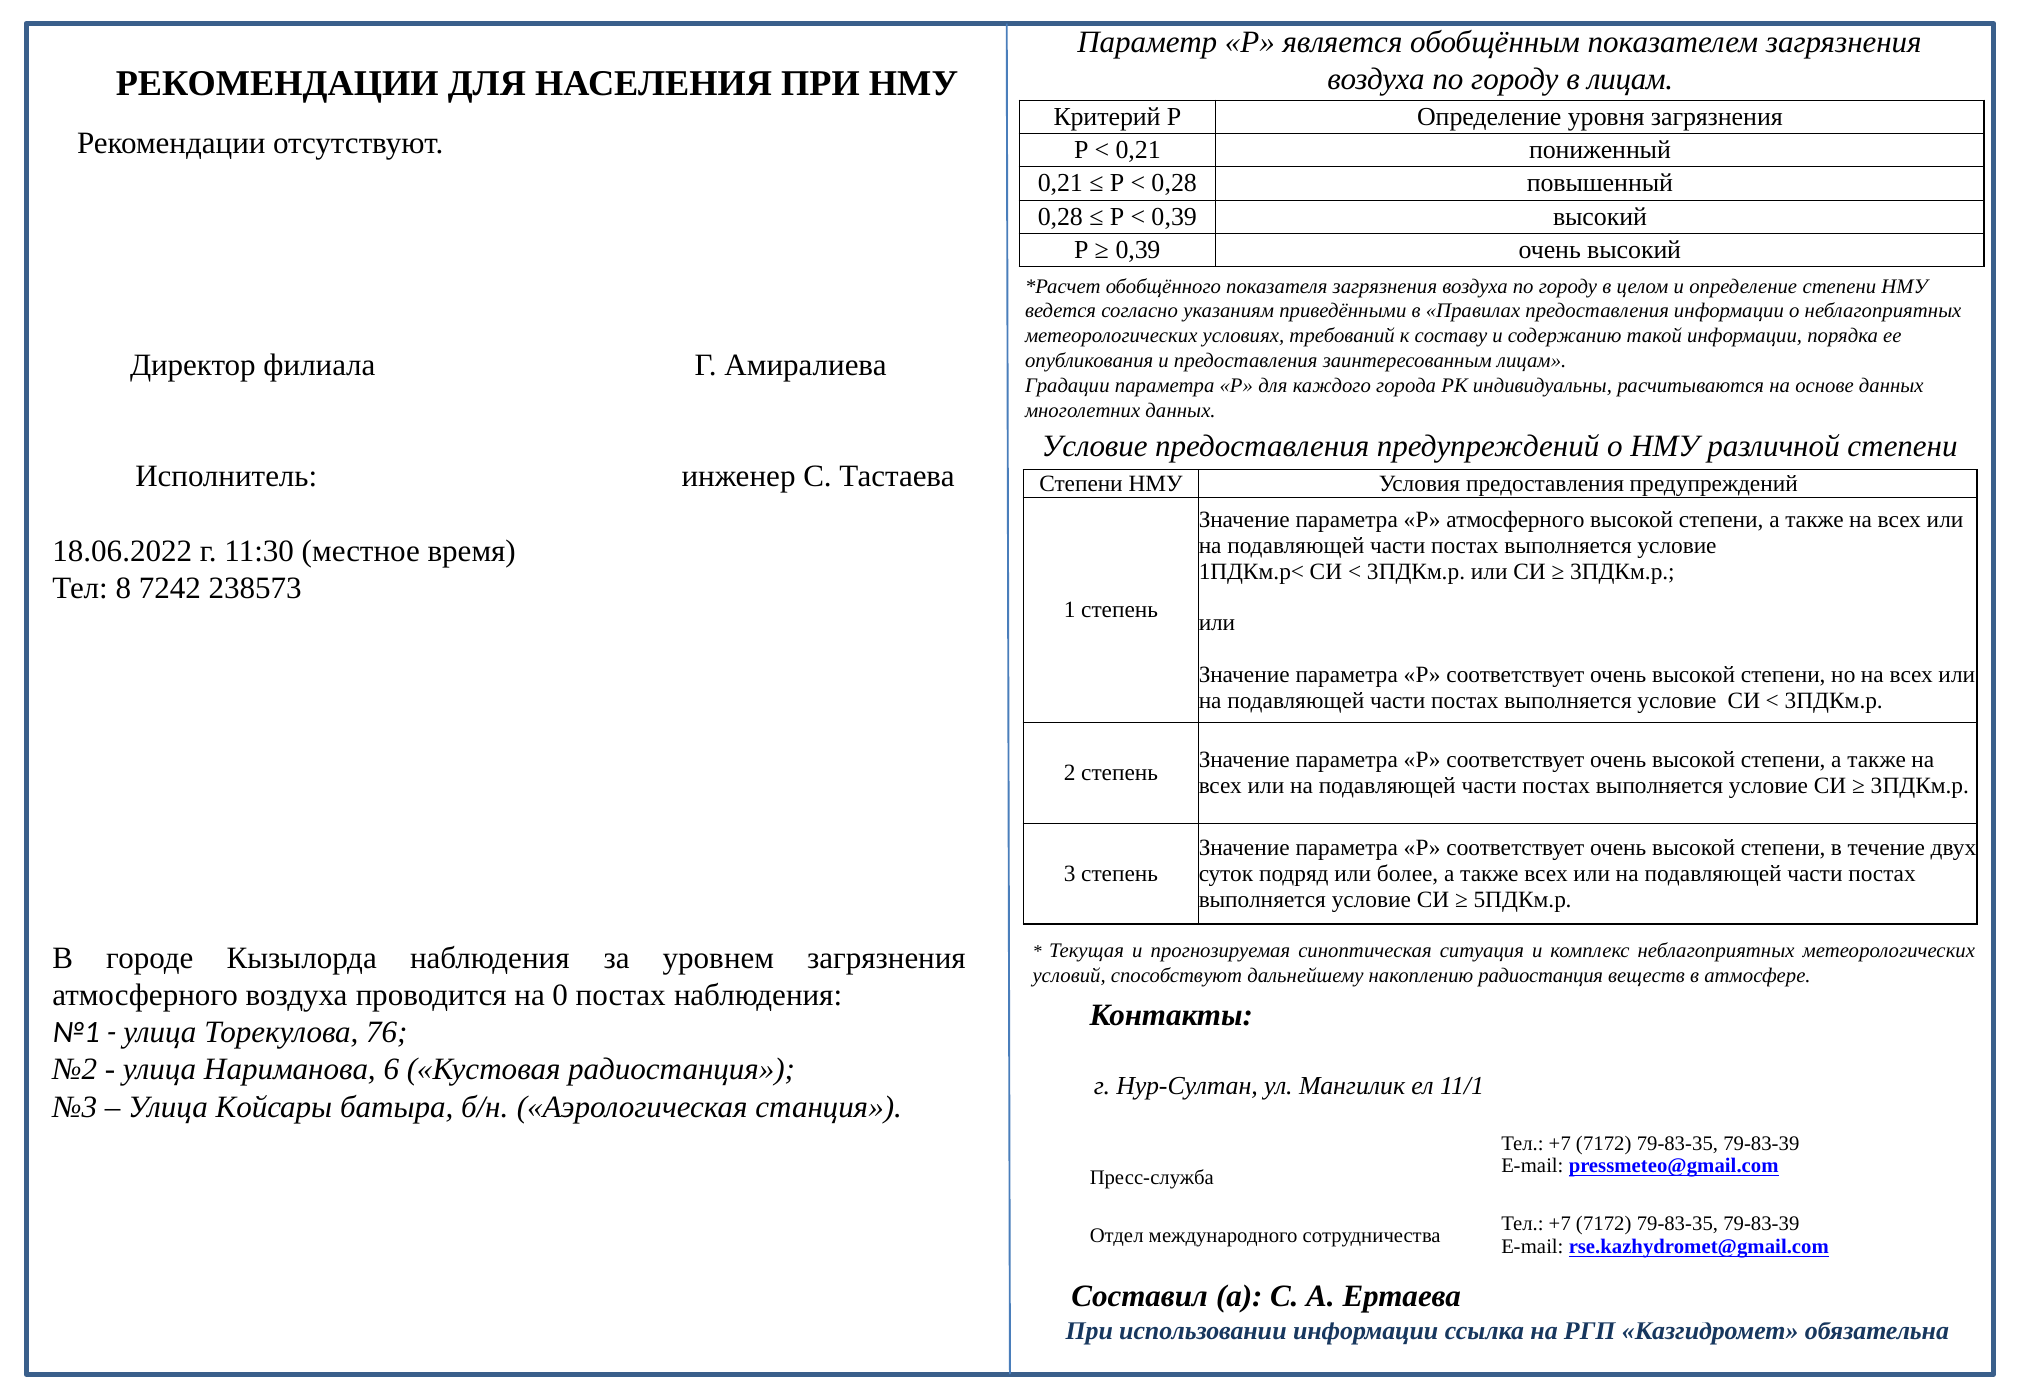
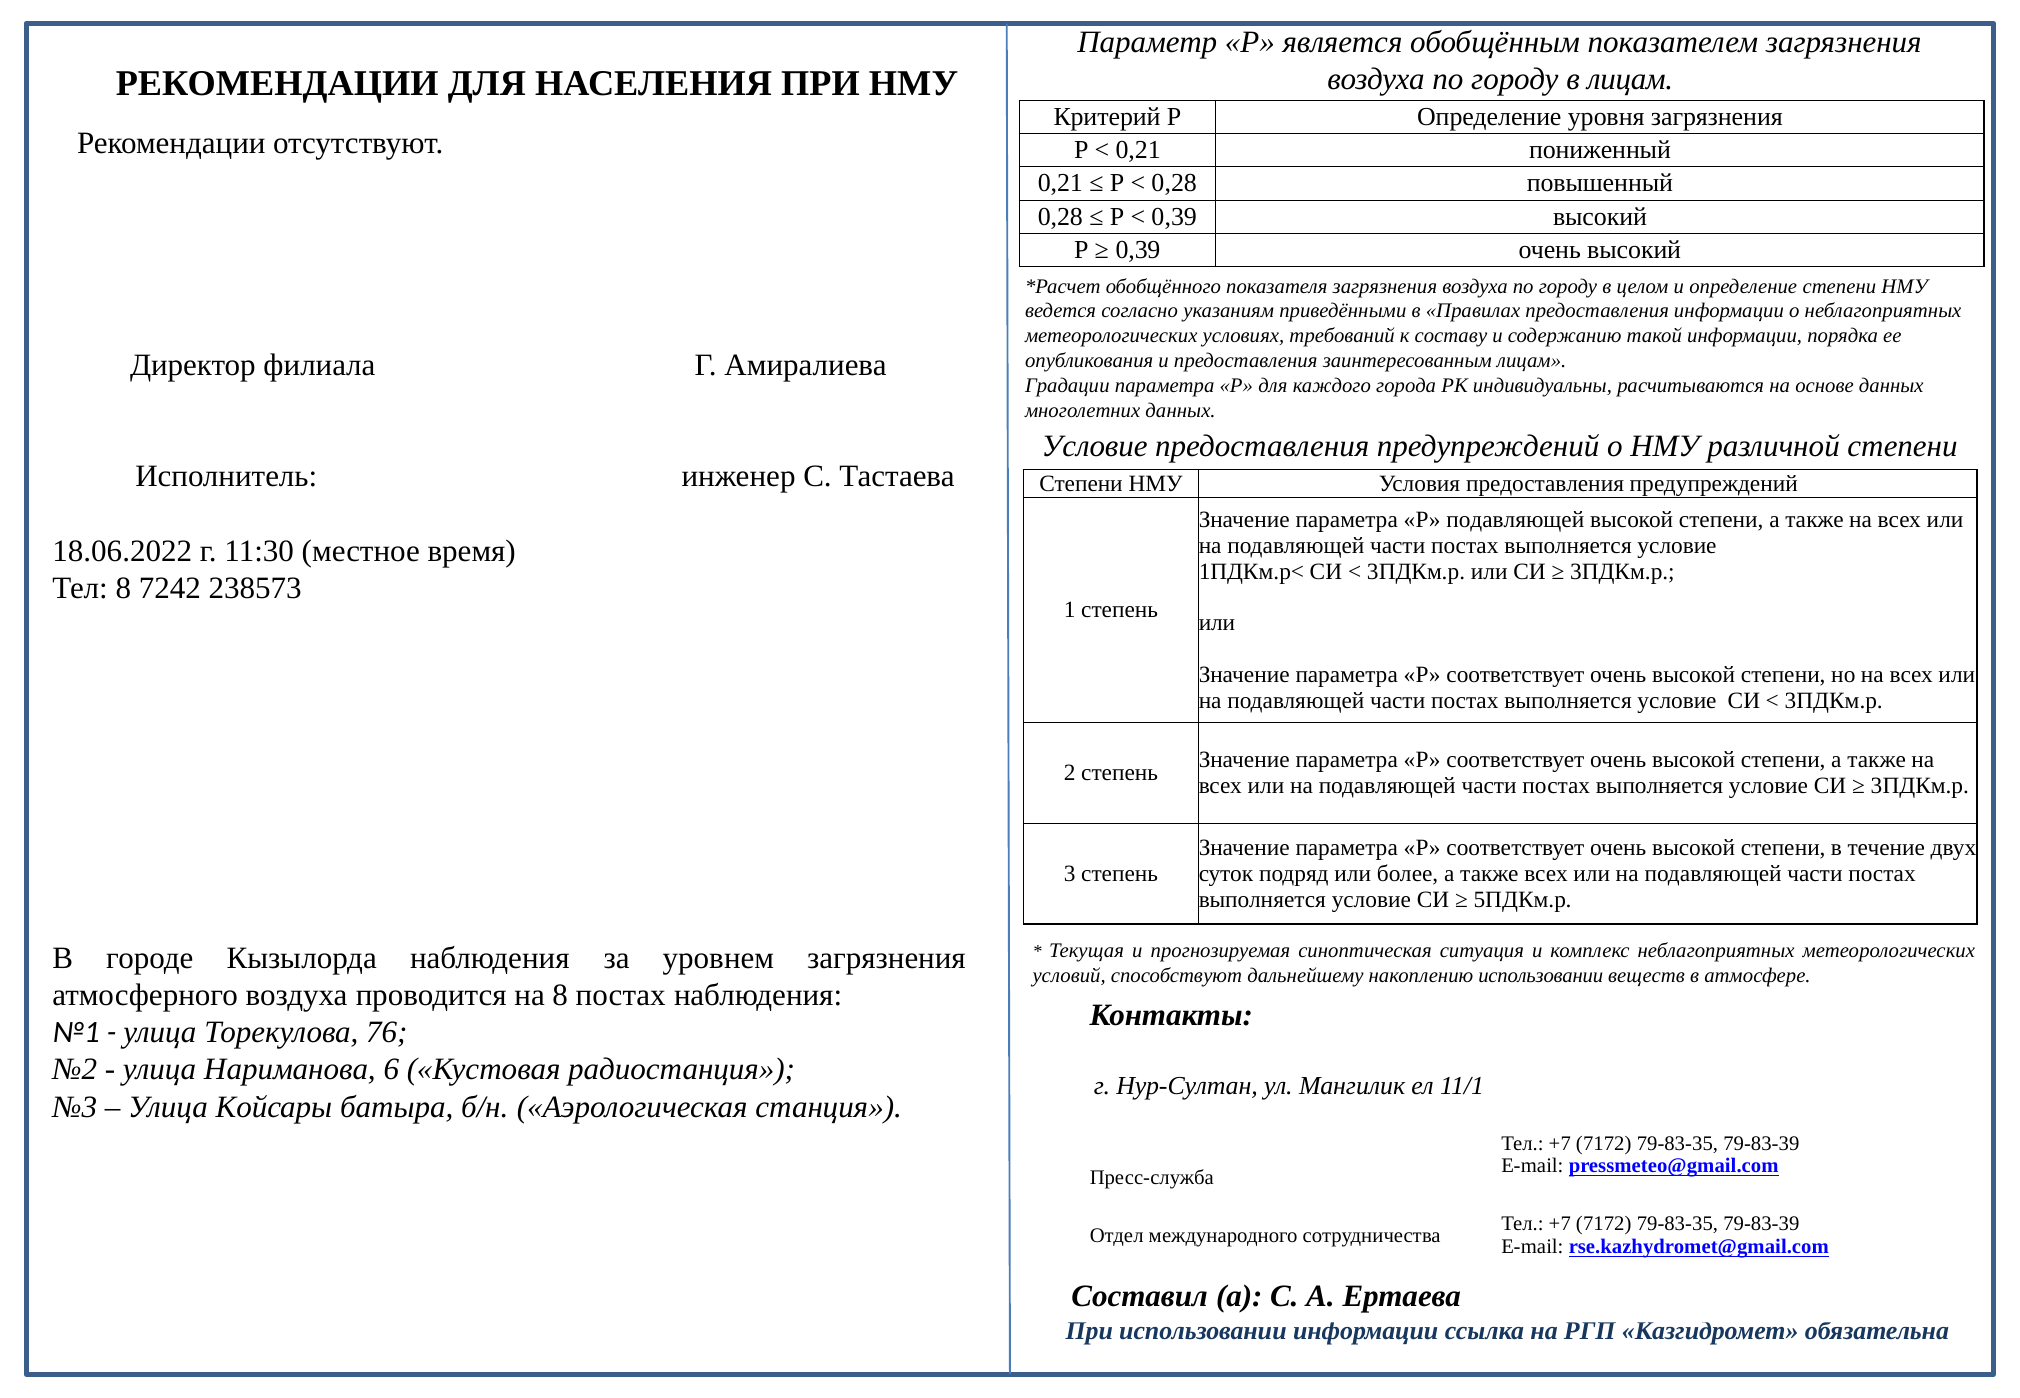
Р атмосферного: атмосферного -> подавляющей (1515, 520)
накоплению радиостанция: радиостанция -> использовании (1541, 976)
на 0: 0 -> 8 (560, 995)
